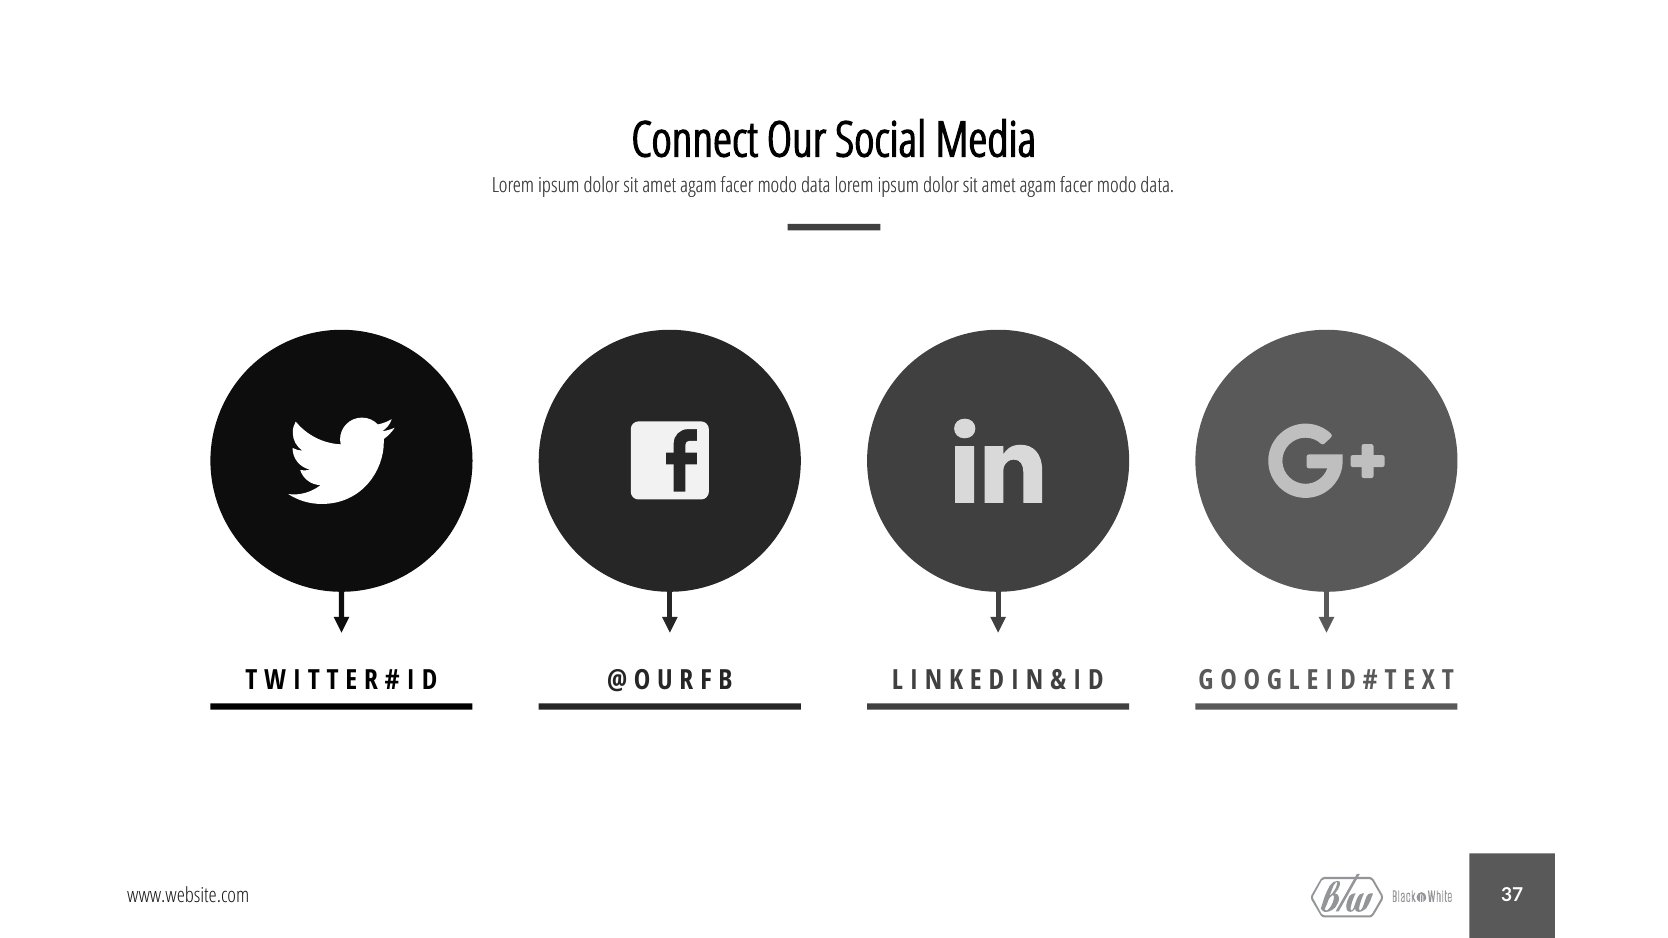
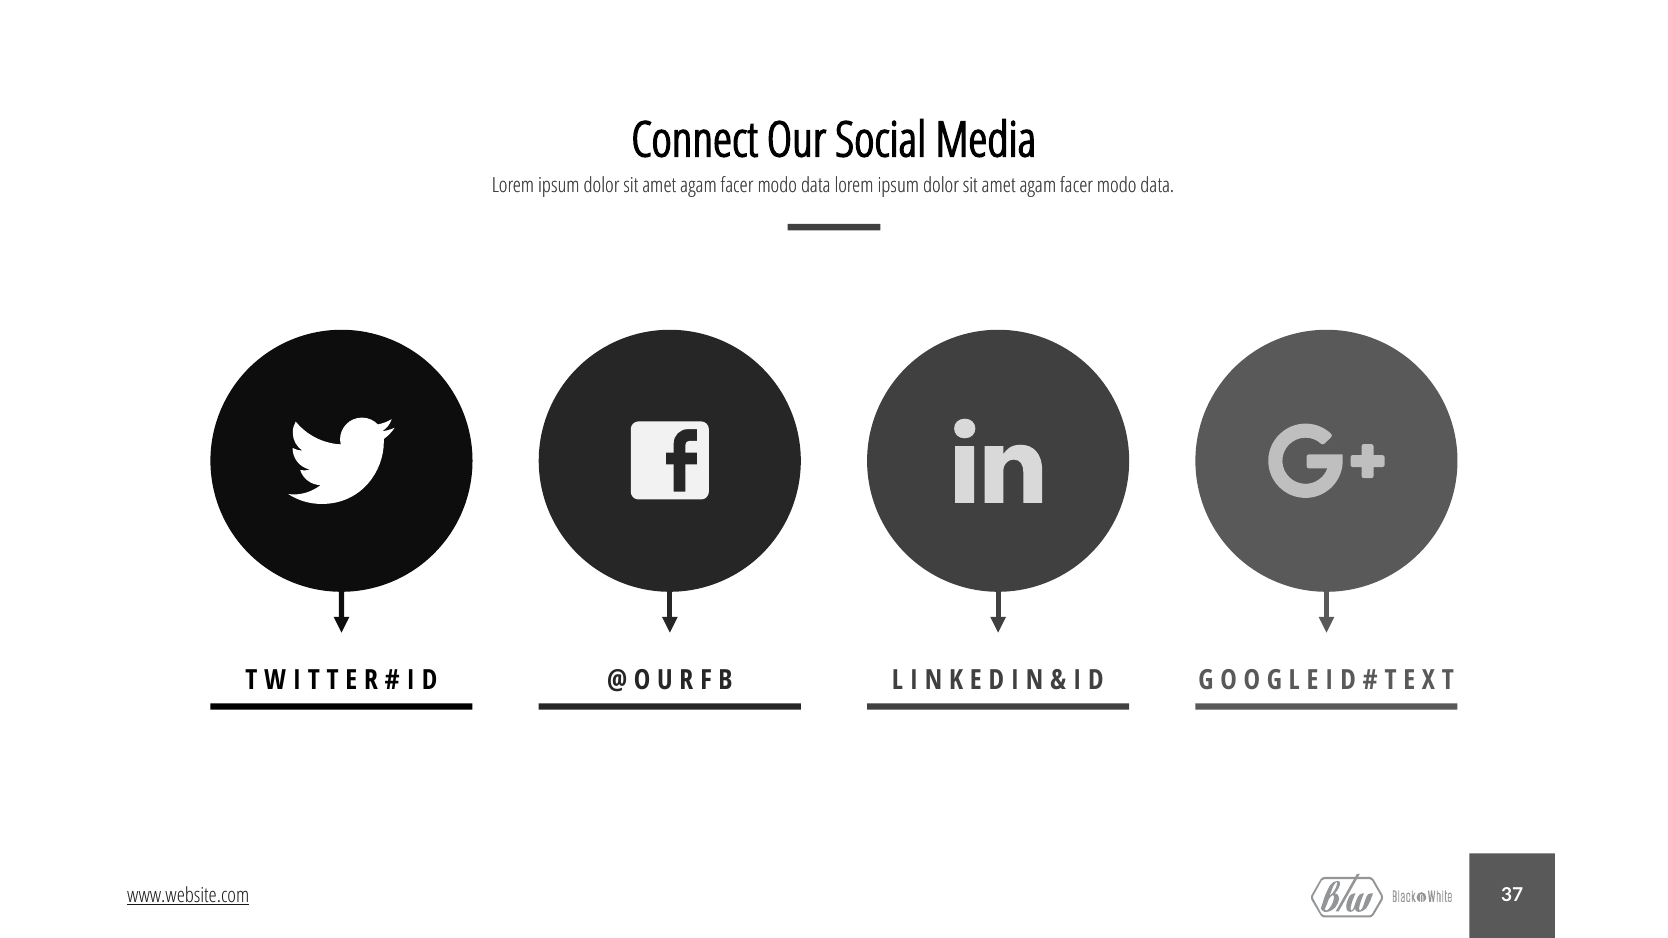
www.website.com underline: none -> present (188, 896)
